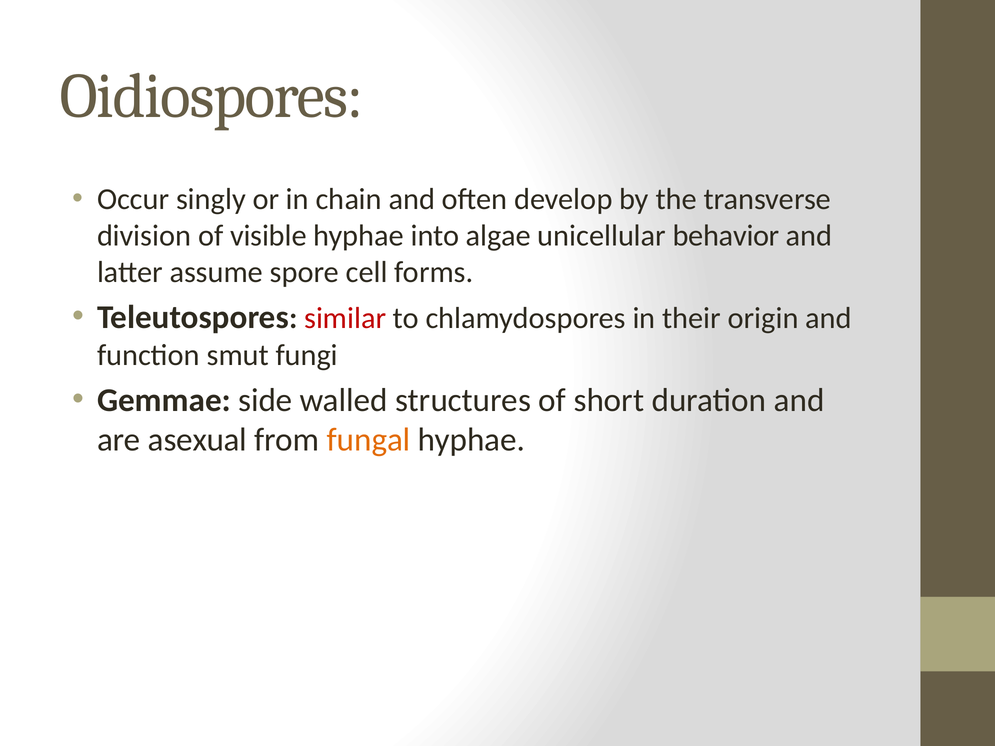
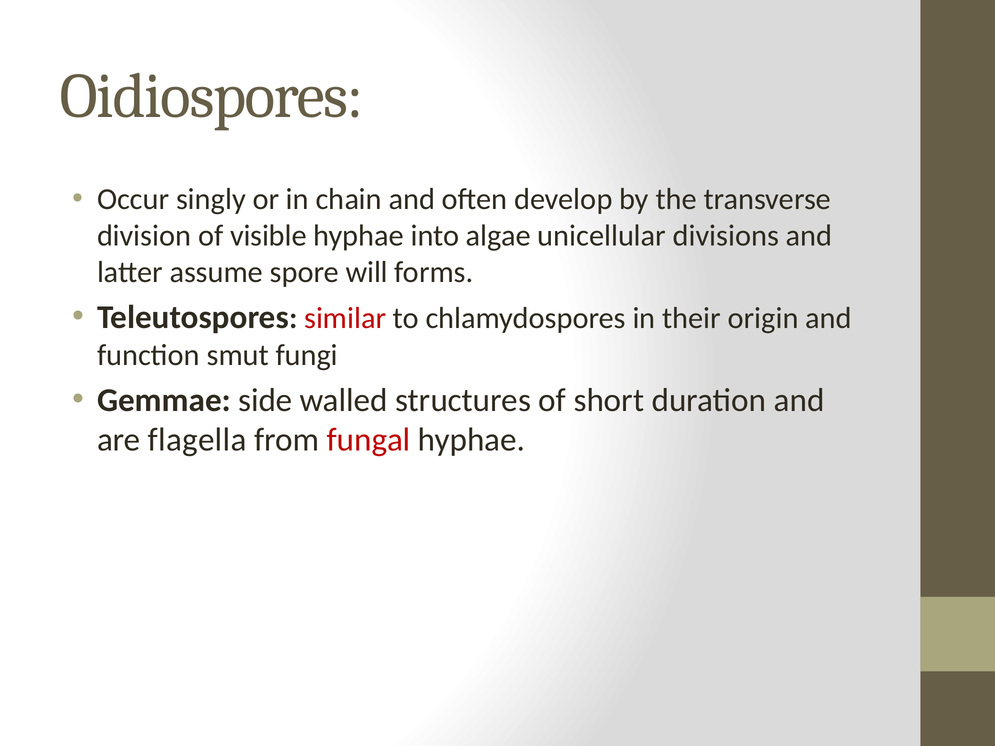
behavior: behavior -> divisions (726, 236)
cell: cell -> will (367, 272)
asexual: asexual -> flagella (197, 440)
fungal colour: orange -> red (369, 440)
